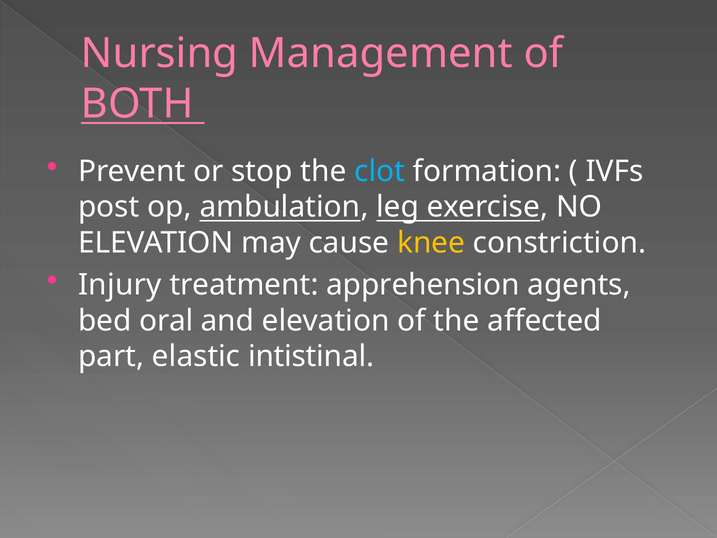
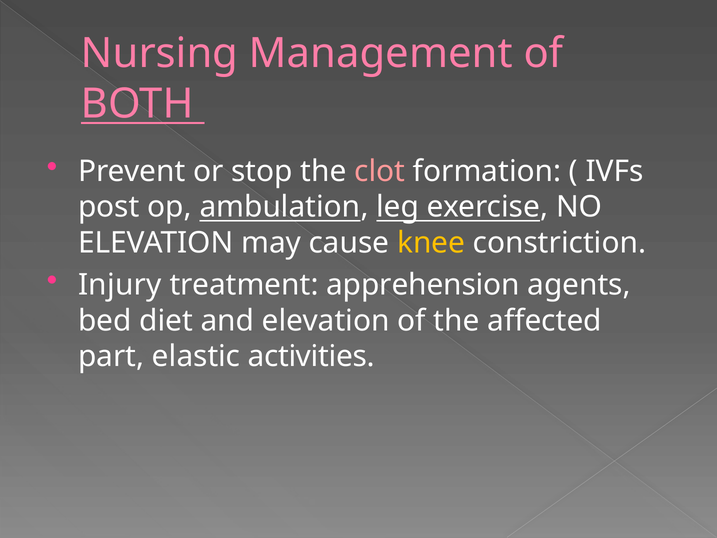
clot colour: light blue -> pink (380, 171)
oral: oral -> diet (166, 321)
intistinal: intistinal -> activities (311, 356)
